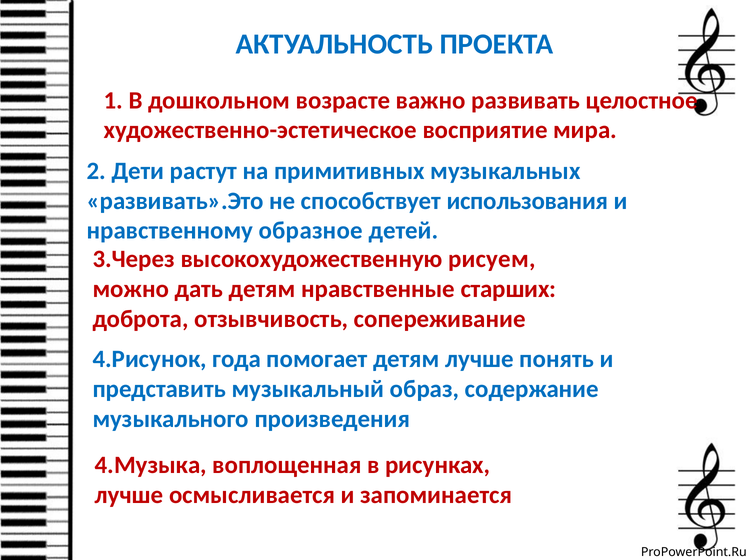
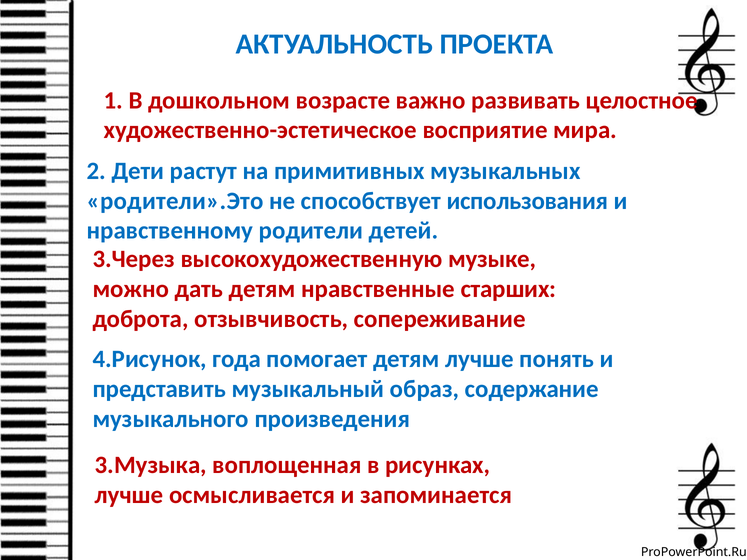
развивать».Это: развивать».Это -> родители».Это (175, 201)
образное: образное -> родители (311, 231)
рисуем: рисуем -> музыке (492, 259)
4.Музыка: 4.Музыка -> 3.Музыка (151, 465)
